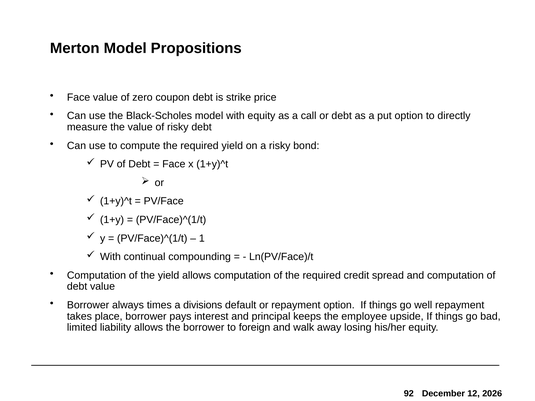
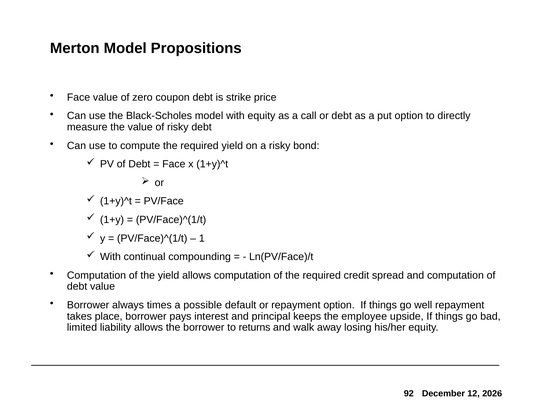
divisions: divisions -> possible (203, 305)
foreign: foreign -> returns (255, 328)
